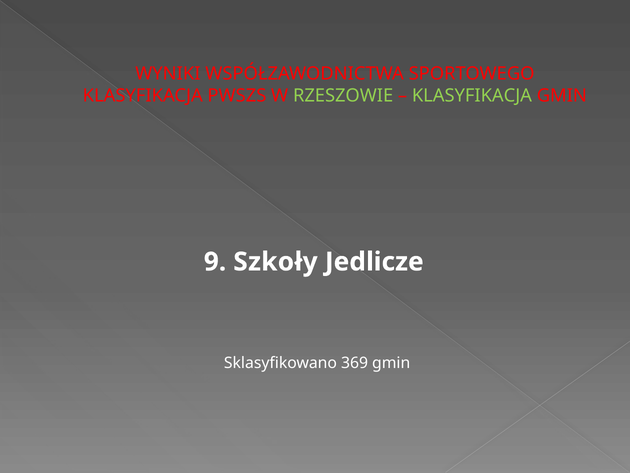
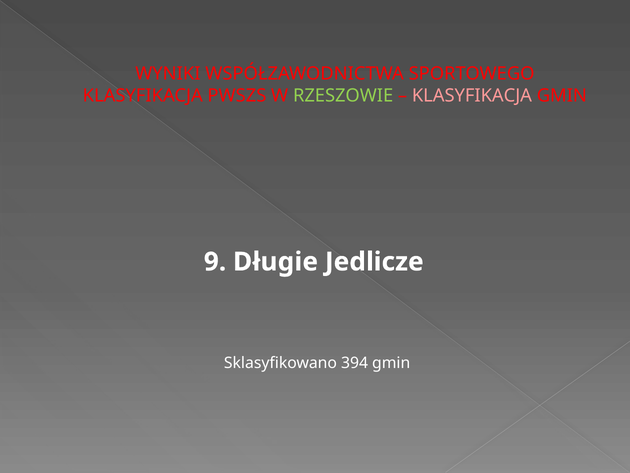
KLASYFIKACJA colour: light green -> pink (472, 96)
Szkoły: Szkoły -> Długie (276, 262)
369: 369 -> 394 (355, 363)
